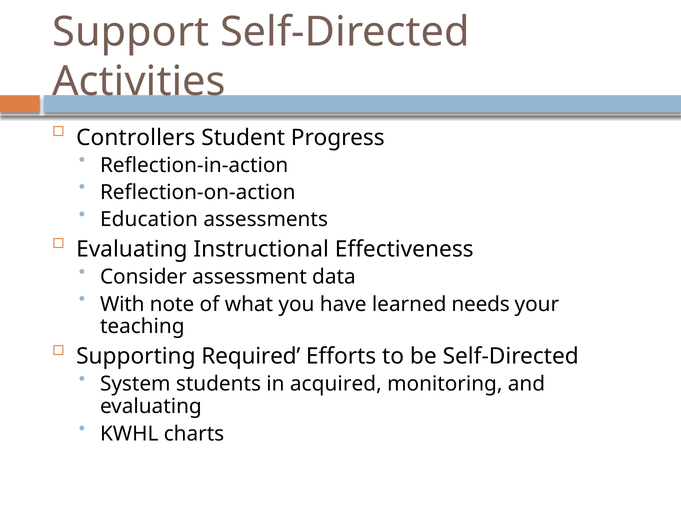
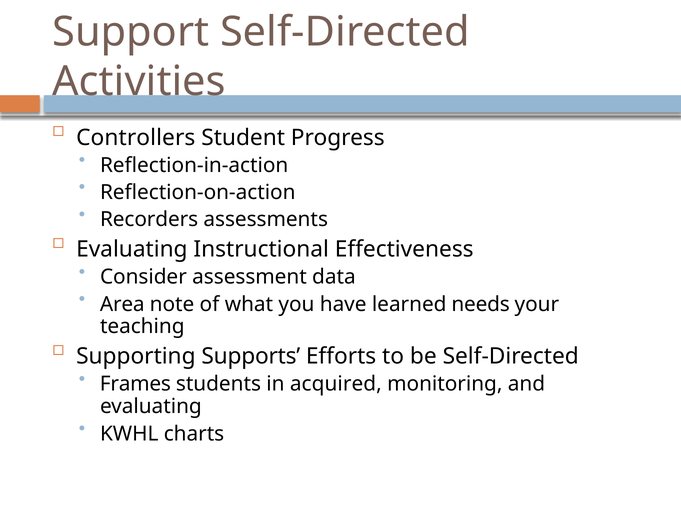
Education: Education -> Recorders (149, 220)
With: With -> Area (122, 305)
Required: Required -> Supports (251, 357)
System: System -> Frames (135, 385)
